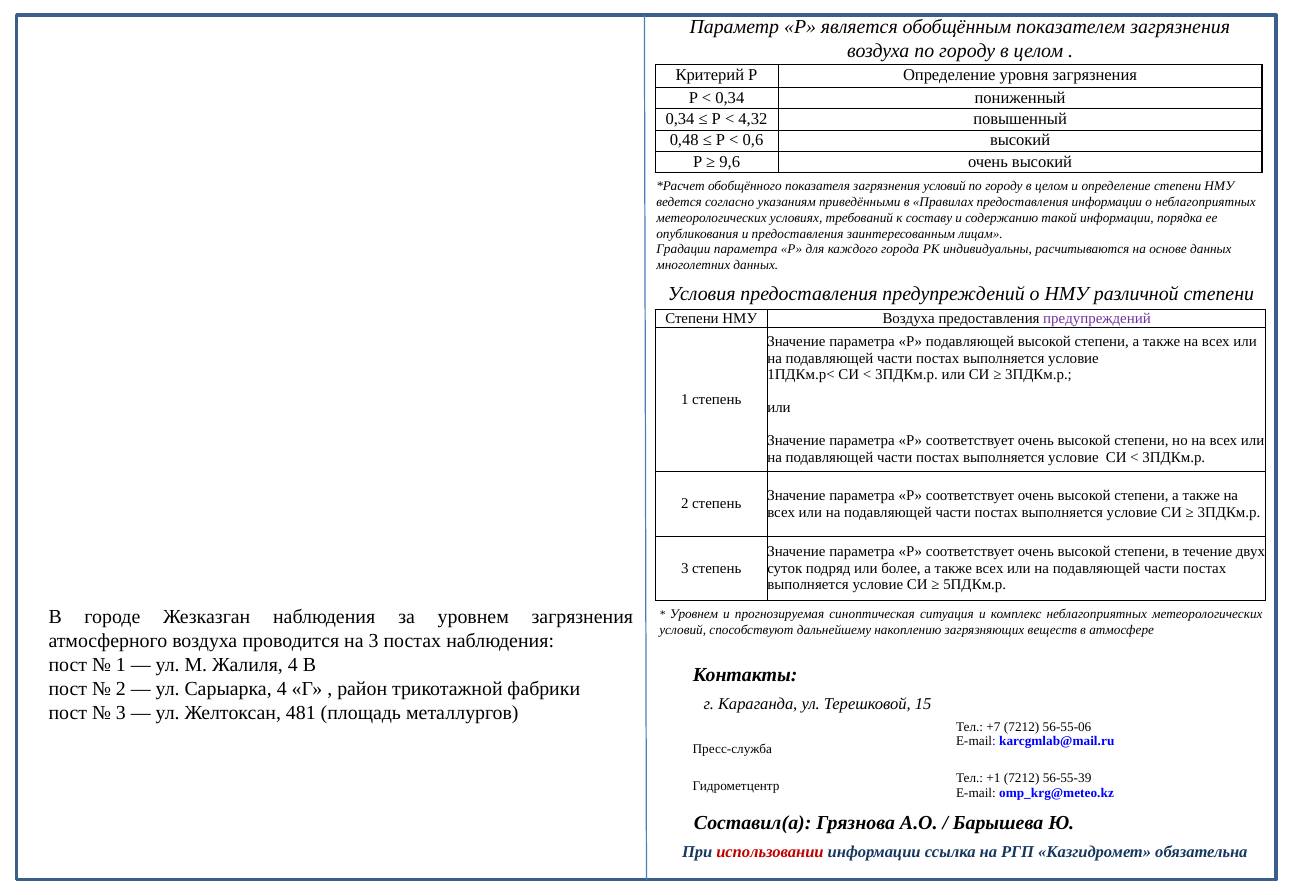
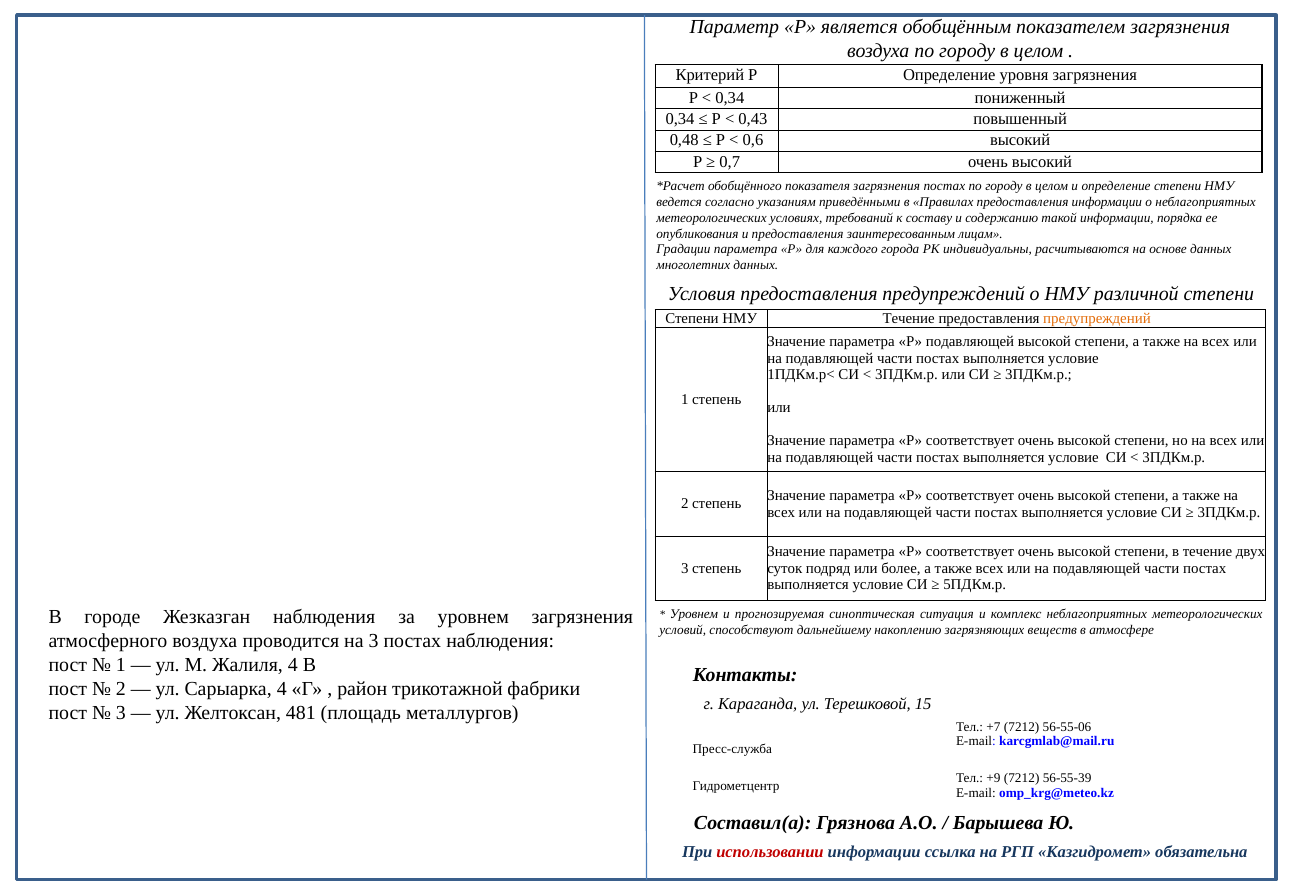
4,32: 4,32 -> 0,43 (753, 119)
9,6: 9,6 -> 0,7 (730, 162)
загрязнения условий: условий -> постах (944, 186)
НМУ Воздуха: Воздуха -> Течение (909, 319)
предупреждений colour: purple -> orange (1097, 319)
+1: +1 -> +9 (993, 779)
